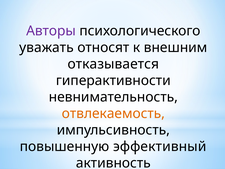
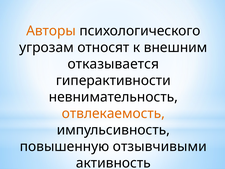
Авторы colour: purple -> orange (51, 31)
уважать: уважать -> угрозам (46, 47)
эффективный: эффективный -> отзывчивыми (160, 146)
